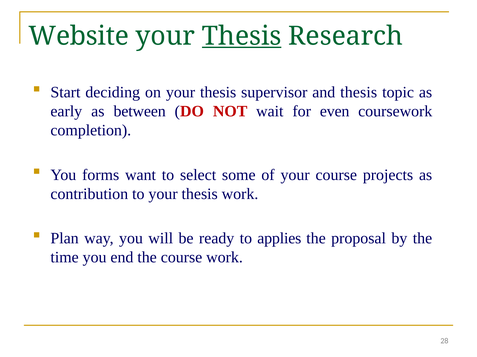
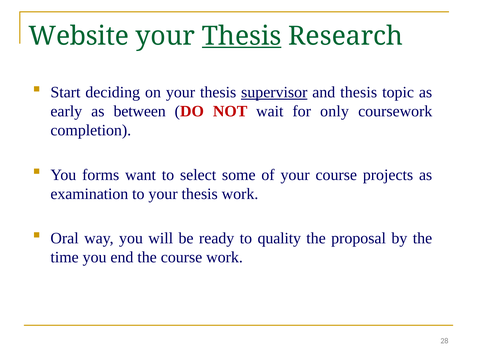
supervisor underline: none -> present (274, 93)
even: even -> only (335, 112)
contribution: contribution -> examination (89, 194)
Plan: Plan -> Oral (65, 239)
applies: applies -> quality (279, 239)
